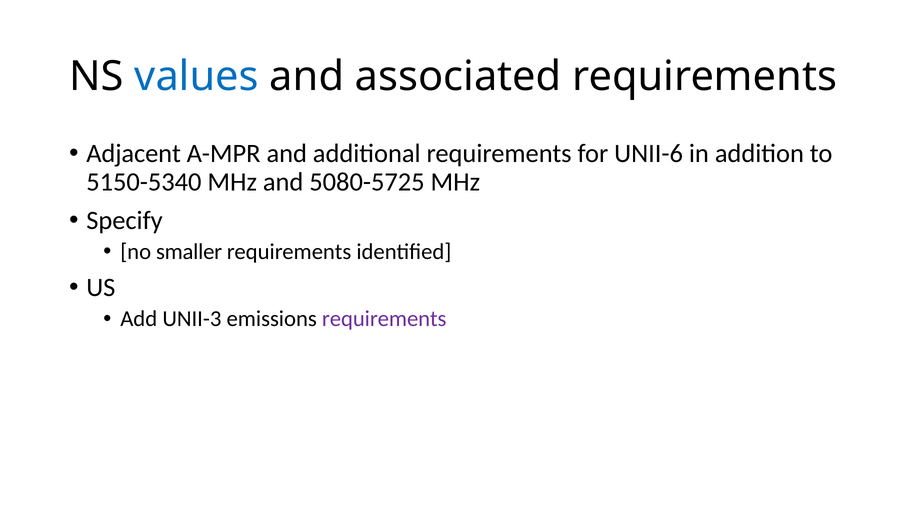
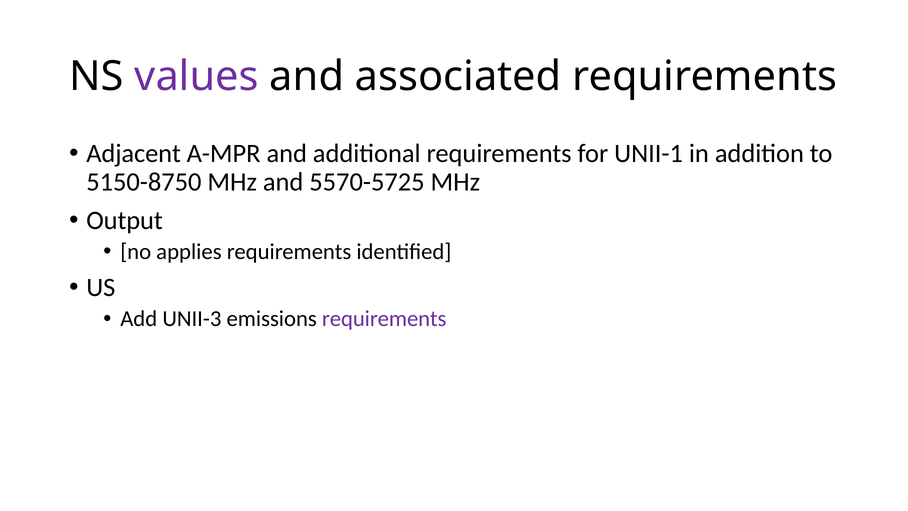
values colour: blue -> purple (197, 76)
UNII-6: UNII-6 -> UNII-1 (649, 154)
5150-5340: 5150-5340 -> 5150-8750 (144, 182)
5080-5725: 5080-5725 -> 5570-5725 (367, 182)
Specify: Specify -> Output (125, 220)
smaller: smaller -> applies (189, 251)
